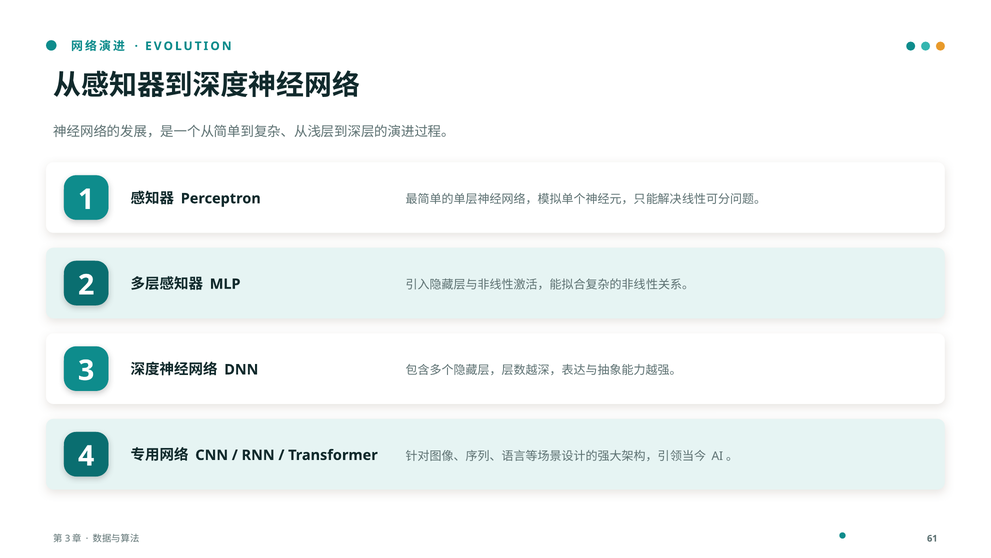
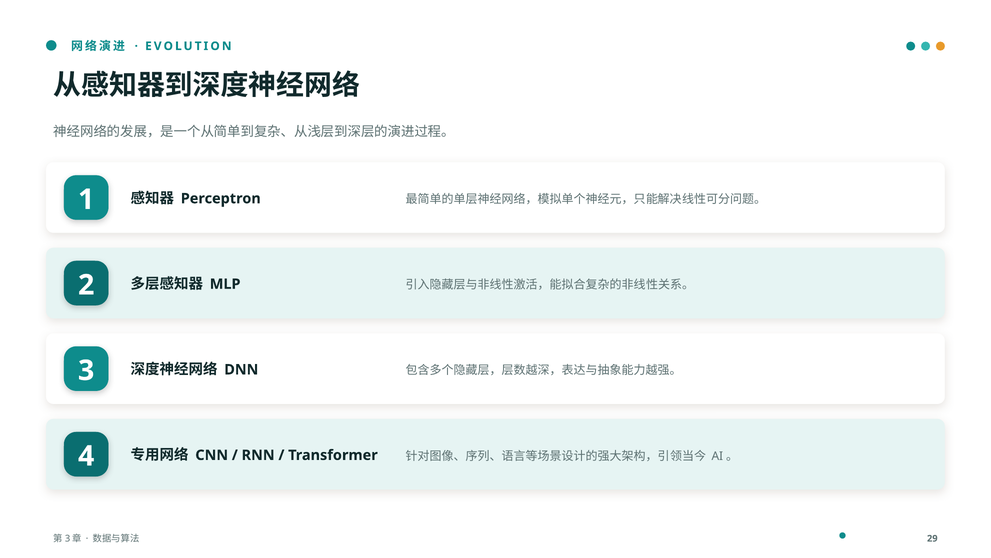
61: 61 -> 29 (932, 538)
